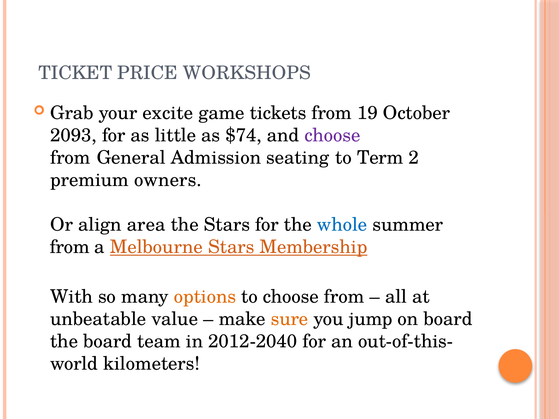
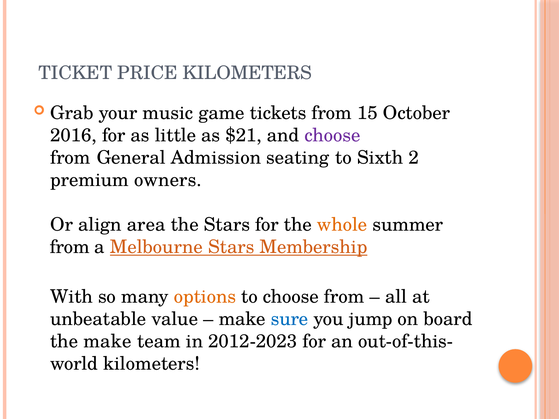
PRICE WORKSHOPS: WORKSHOPS -> KILOMETERS (247, 73)
excite: excite -> music (168, 113)
19: 19 -> 15 (367, 113)
2093: 2093 -> 2016 (74, 135)
$74: $74 -> $21 (243, 135)
Term: Term -> Sixth (380, 158)
whole colour: blue -> orange (342, 225)
sure colour: orange -> blue (290, 319)
the board: board -> make (107, 342)
2012-2040: 2012-2040 -> 2012-2023 (253, 342)
